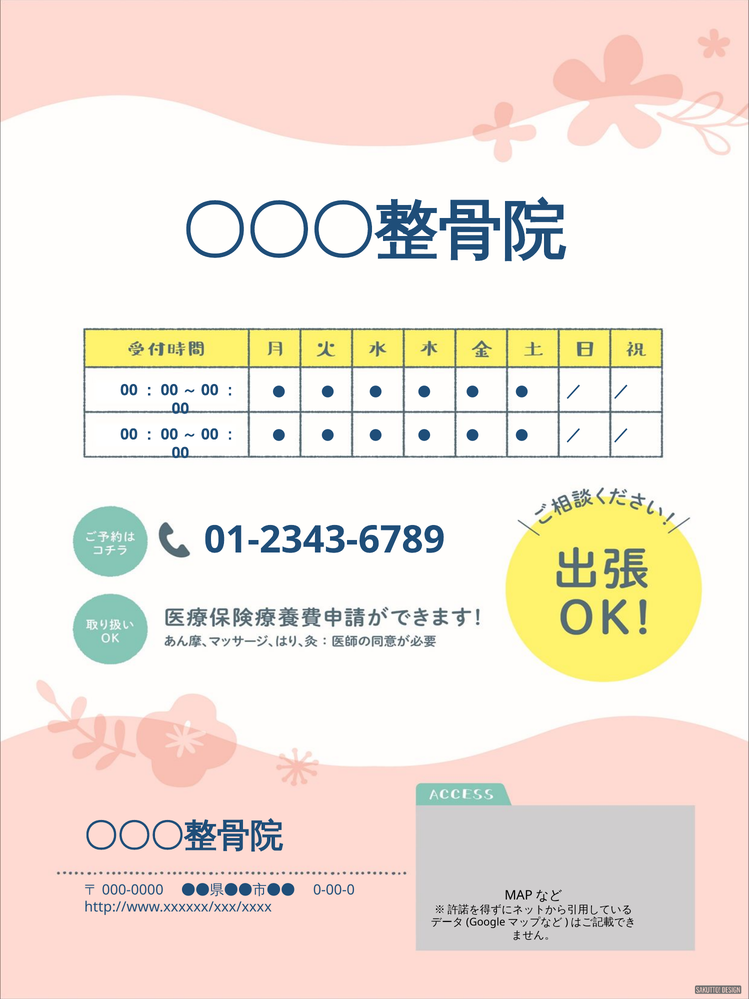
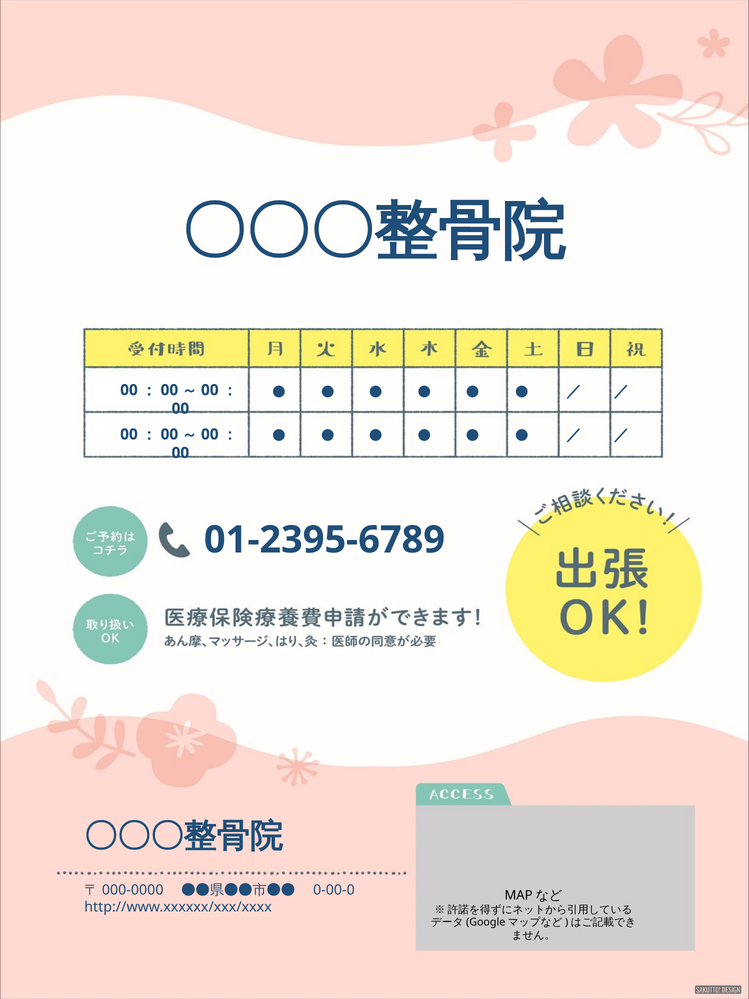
01-2343-6789: 01-2343-6789 -> 01-2395-6789 (324, 540)
